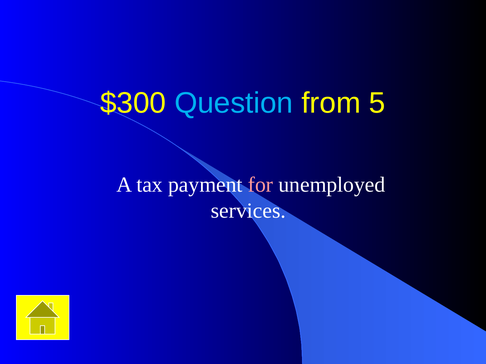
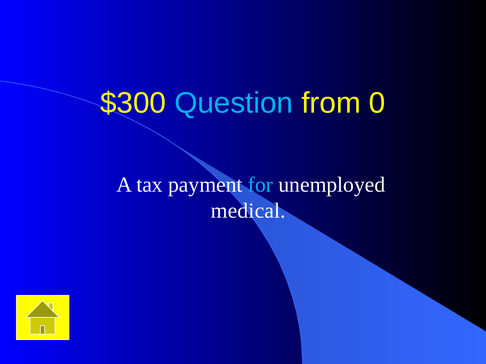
5: 5 -> 0 (377, 103)
for colour: pink -> light blue (261, 185)
services: services -> medical (248, 211)
